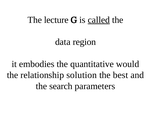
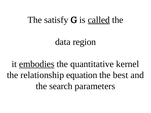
lecture: lecture -> satisfy (56, 20)
embodies underline: none -> present (37, 64)
would: would -> kernel (128, 64)
solution: solution -> equation (82, 75)
